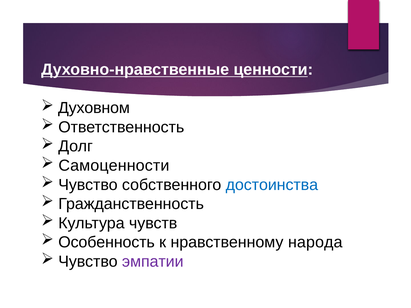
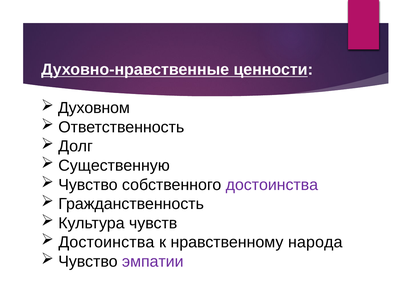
Самоценности: Самоценности -> Существенную (114, 166)
достоинства colour: blue -> purple (272, 185)
Особенность: Особенность -> Достоинства (106, 242)
